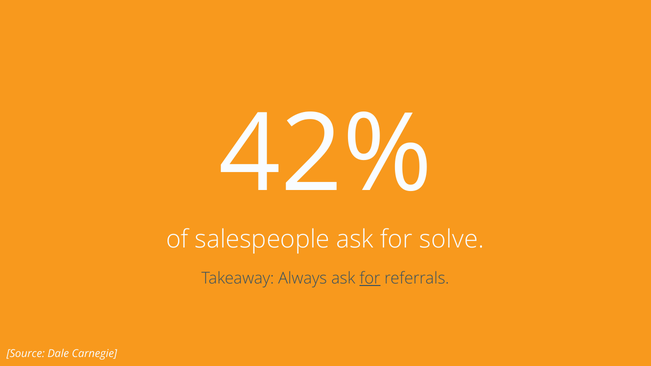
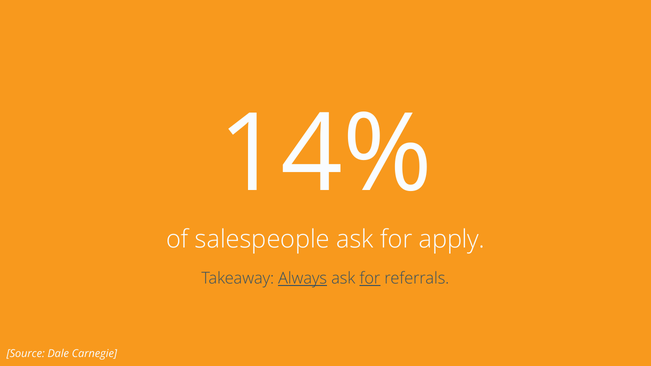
42%: 42% -> 14% (325, 154)
solve: solve -> apply (452, 239)
Always underline: none -> present (303, 278)
